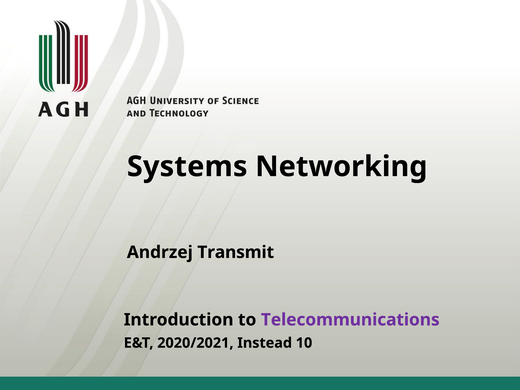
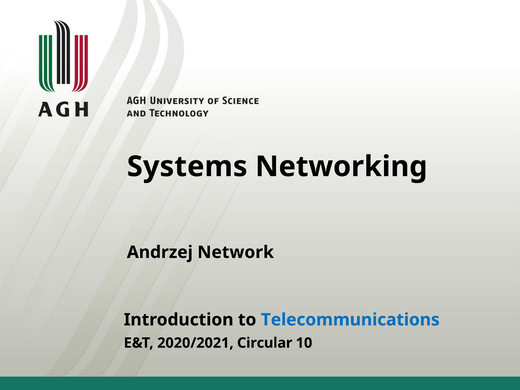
Transmit: Transmit -> Network (236, 252)
Telecommunications colour: purple -> blue (350, 320)
Instead: Instead -> Circular (265, 343)
